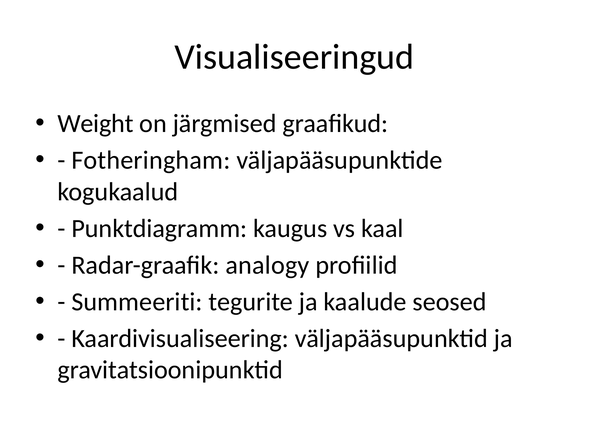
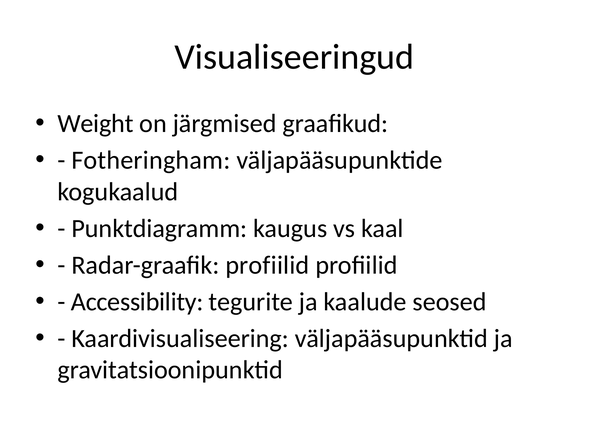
Radar-graafik analogy: analogy -> profiilid (267, 265)
Summeeriti: Summeeriti -> Accessibility (137, 302)
